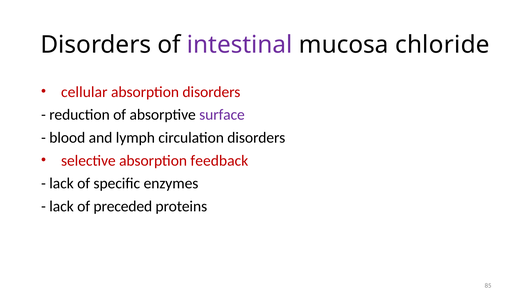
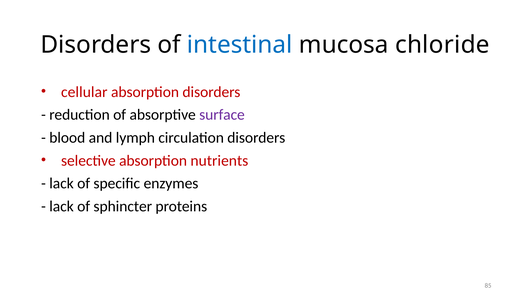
intestinal colour: purple -> blue (240, 45)
feedback: feedback -> nutrients (219, 161)
preceded: preceded -> sphincter (123, 207)
